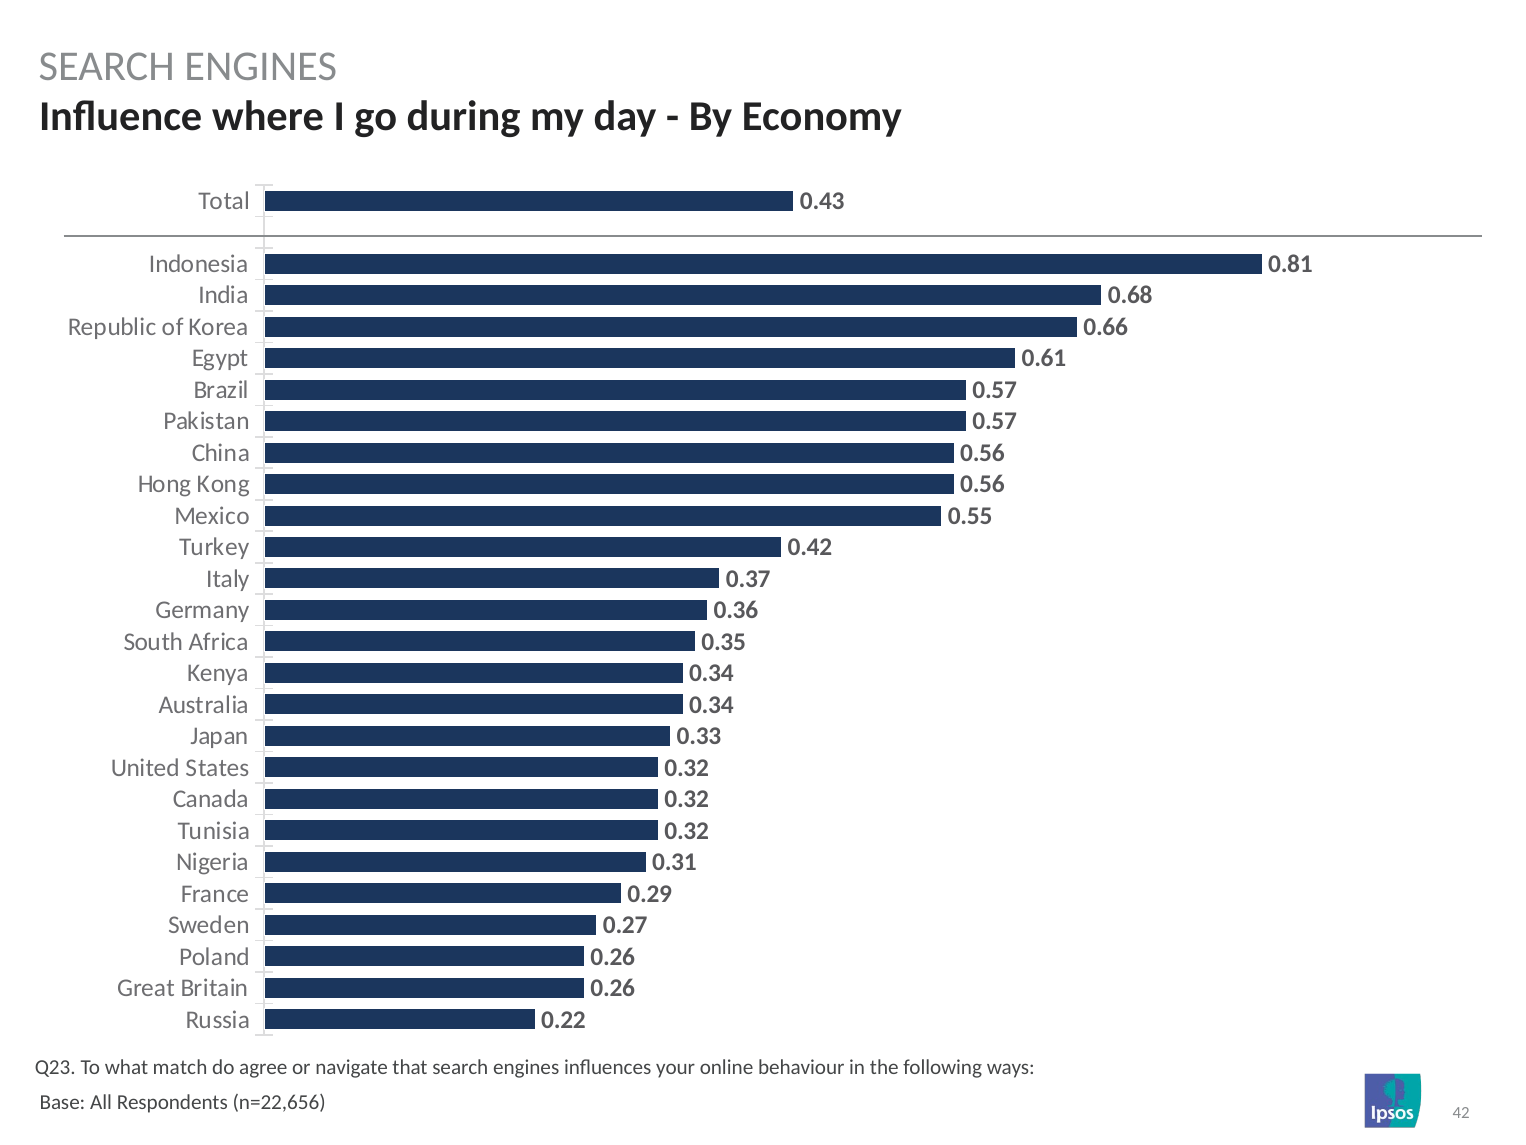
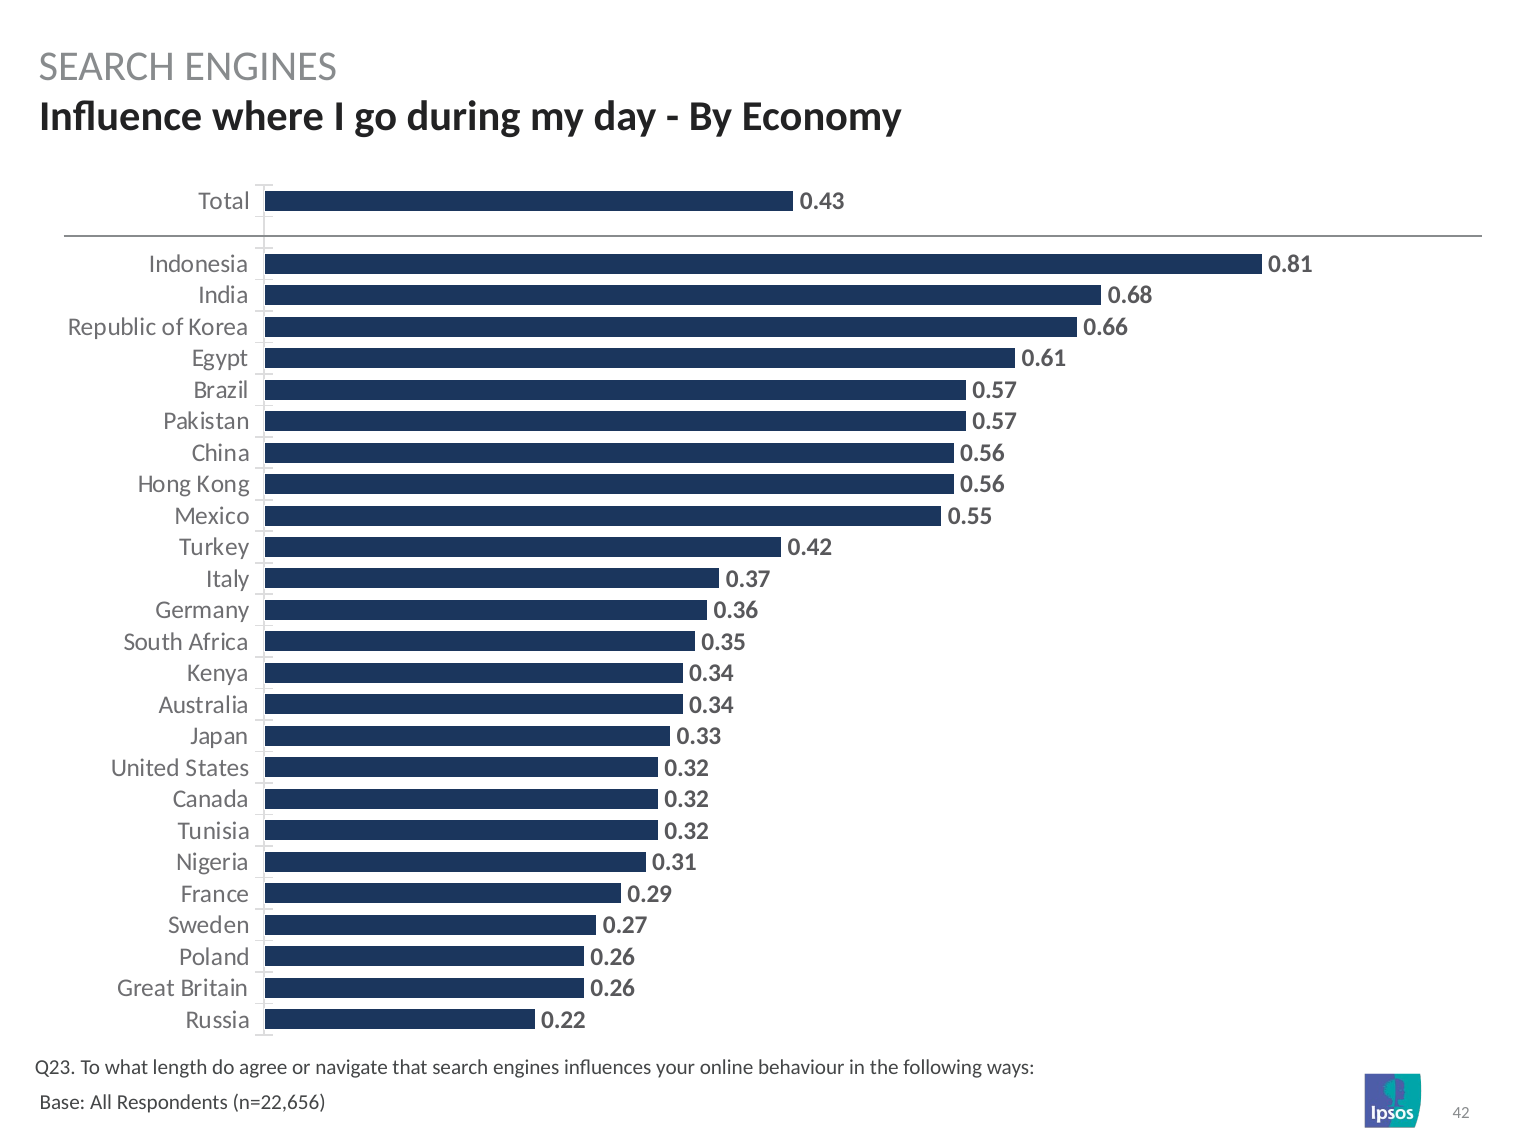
match: match -> length (180, 1067)
